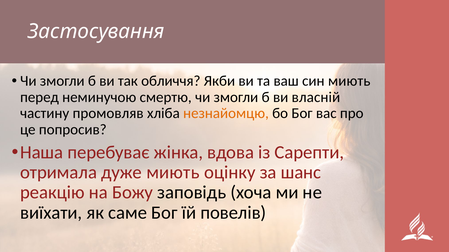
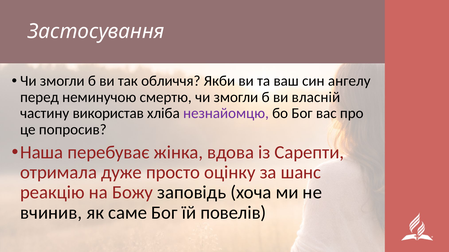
син миють: миють -> ангелу (349, 81)
промовляв: промовляв -> використав (108, 114)
незнайомцю colour: orange -> purple (226, 114)
дуже миють: миють -> просто (173, 173)
виїхати: виїхати -> вчинив (51, 213)
